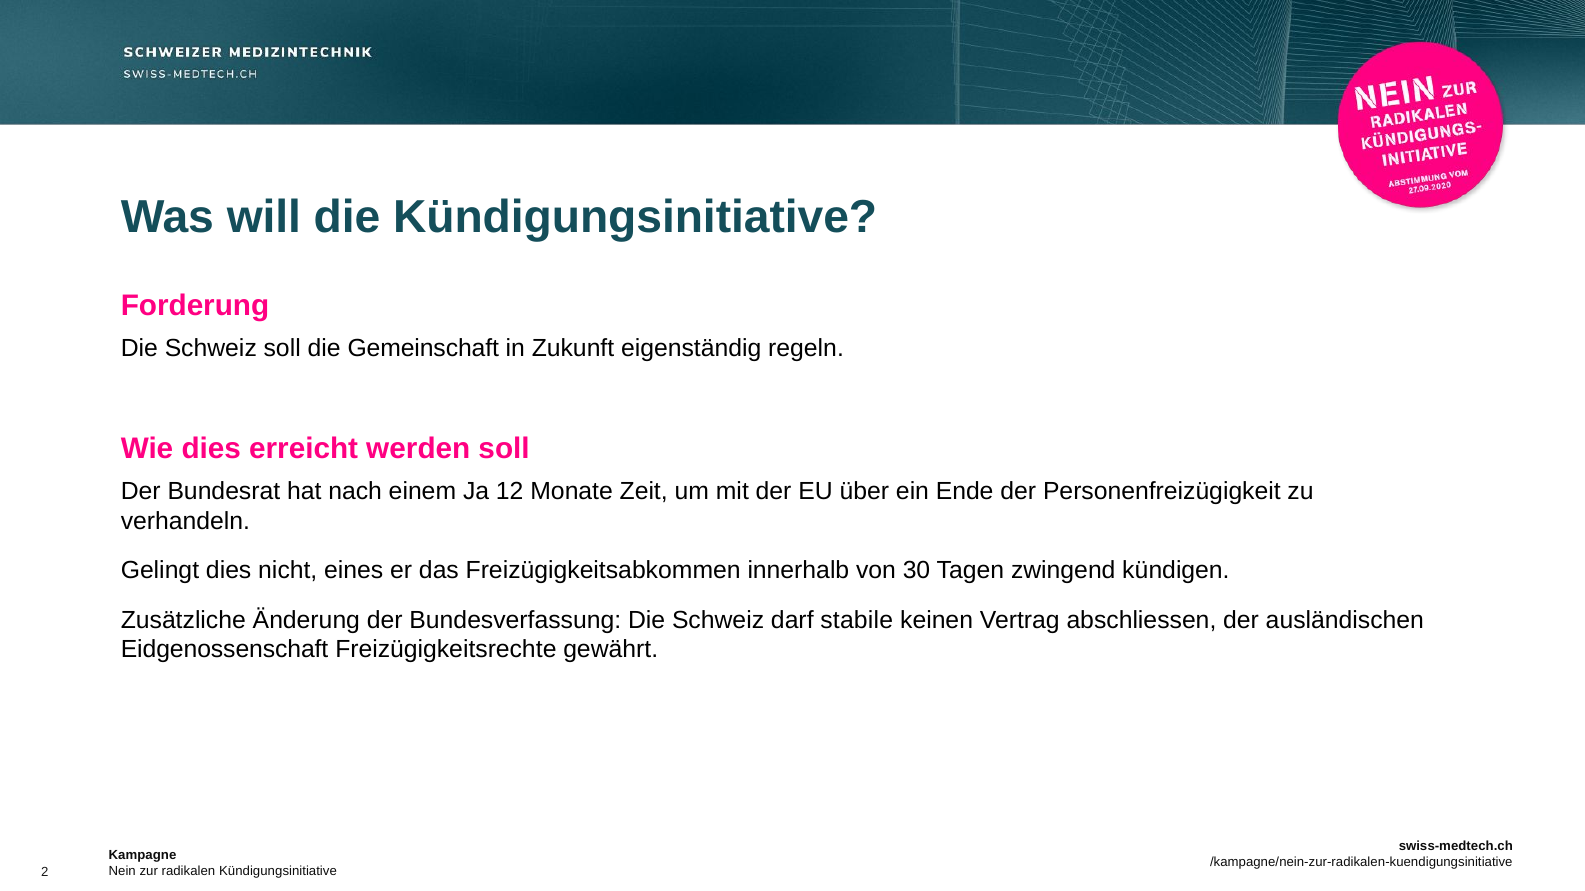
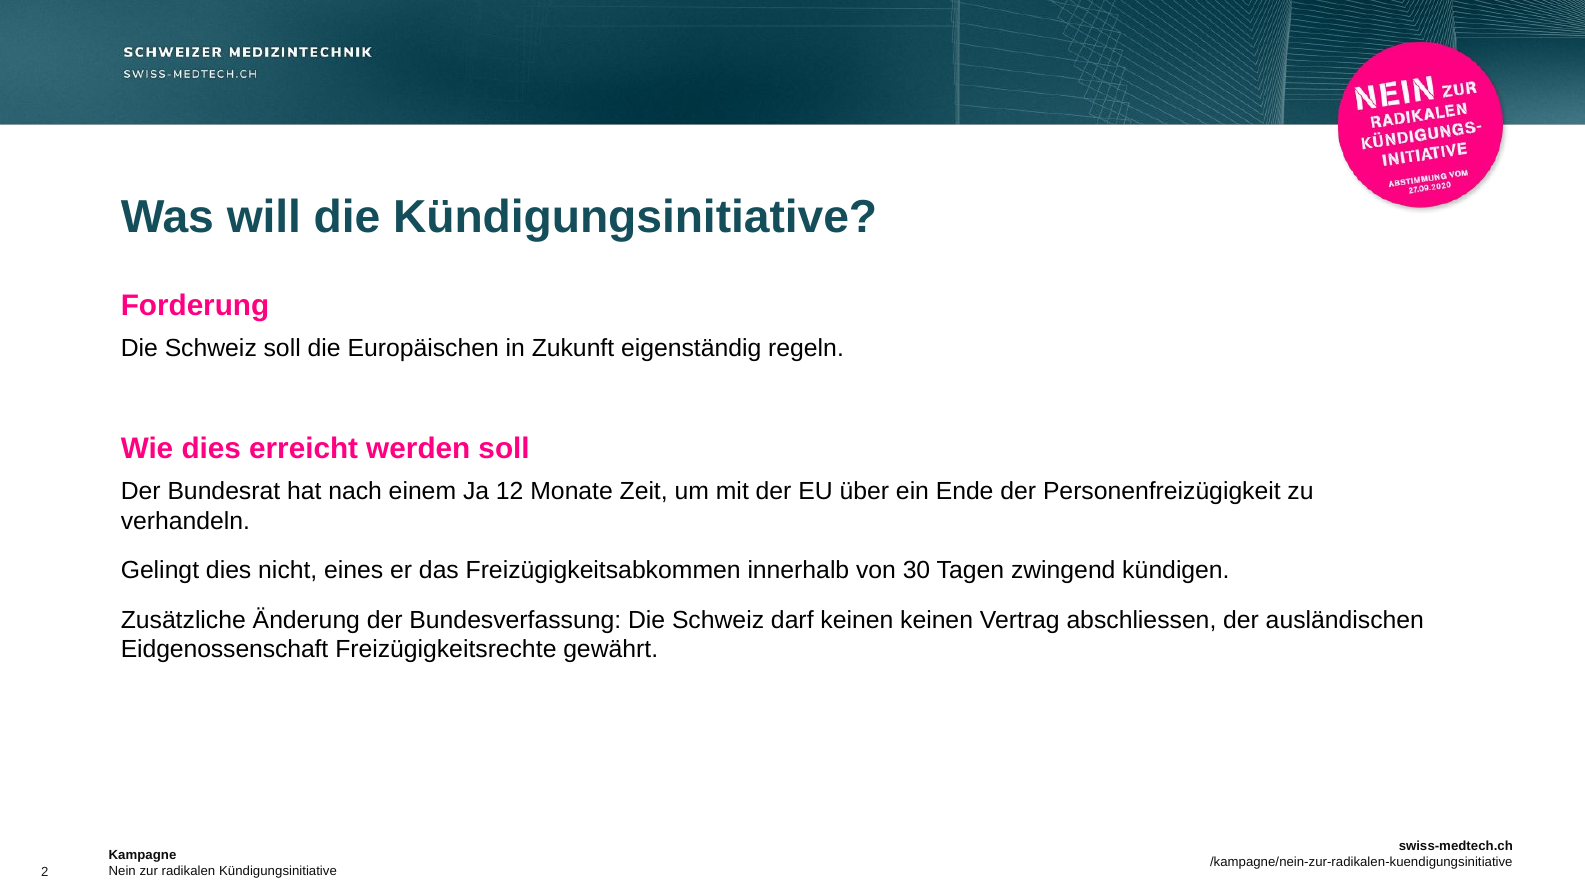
Gemeinschaft: Gemeinschaft -> Europäischen (423, 348)
darf stabile: stabile -> keinen (857, 620)
